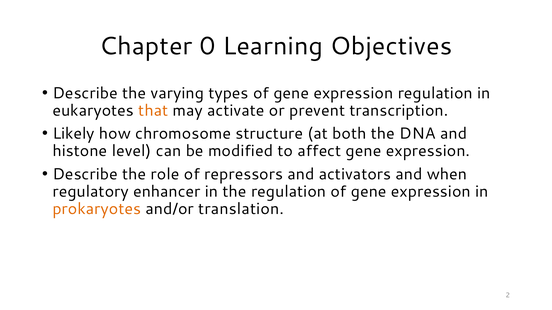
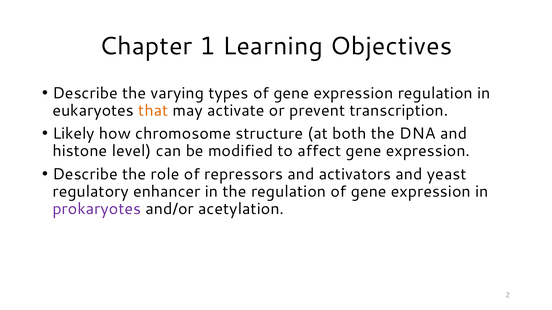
0: 0 -> 1 (207, 46)
when: when -> yeast (447, 174)
prokaryotes colour: orange -> purple (97, 209)
translation: translation -> acetylation (241, 209)
